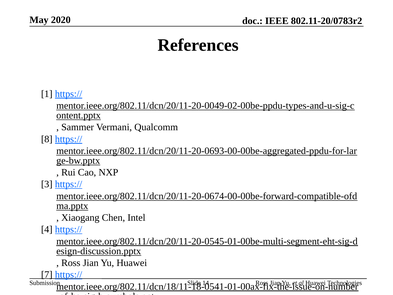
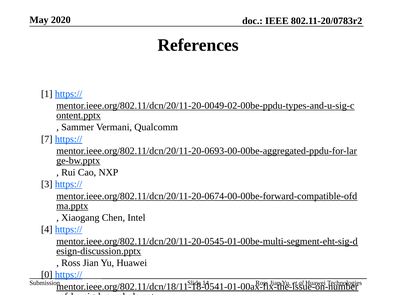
8: 8 -> 7 (47, 139)
7: 7 -> 0 (47, 274)
